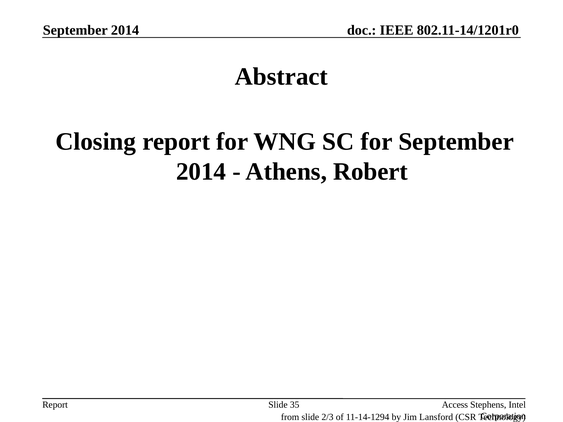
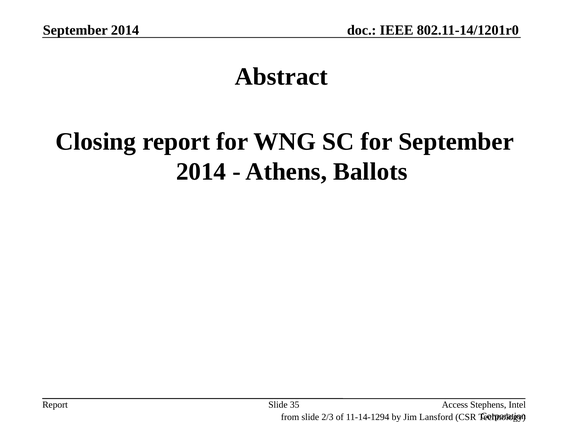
Robert: Robert -> Ballots (370, 172)
